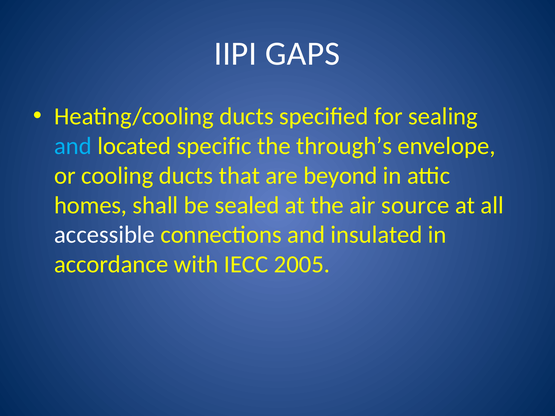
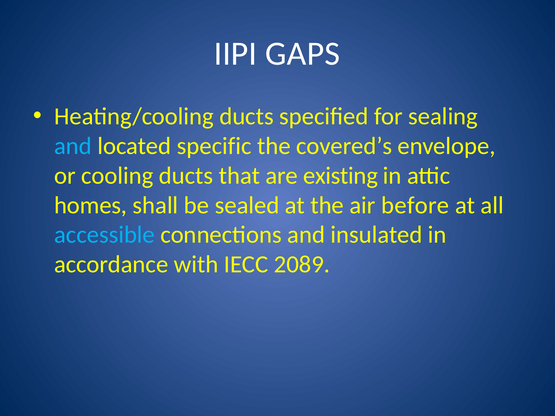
through’s: through’s -> covered’s (344, 146)
beyond: beyond -> existing (340, 176)
source: source -> before (415, 205)
accessible colour: white -> light blue (105, 235)
2005: 2005 -> 2089 (302, 265)
